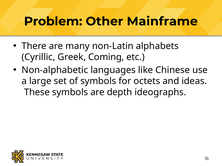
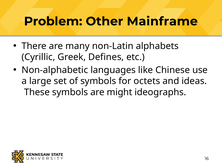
Coming: Coming -> Defines (106, 57)
depth: depth -> might (120, 92)
